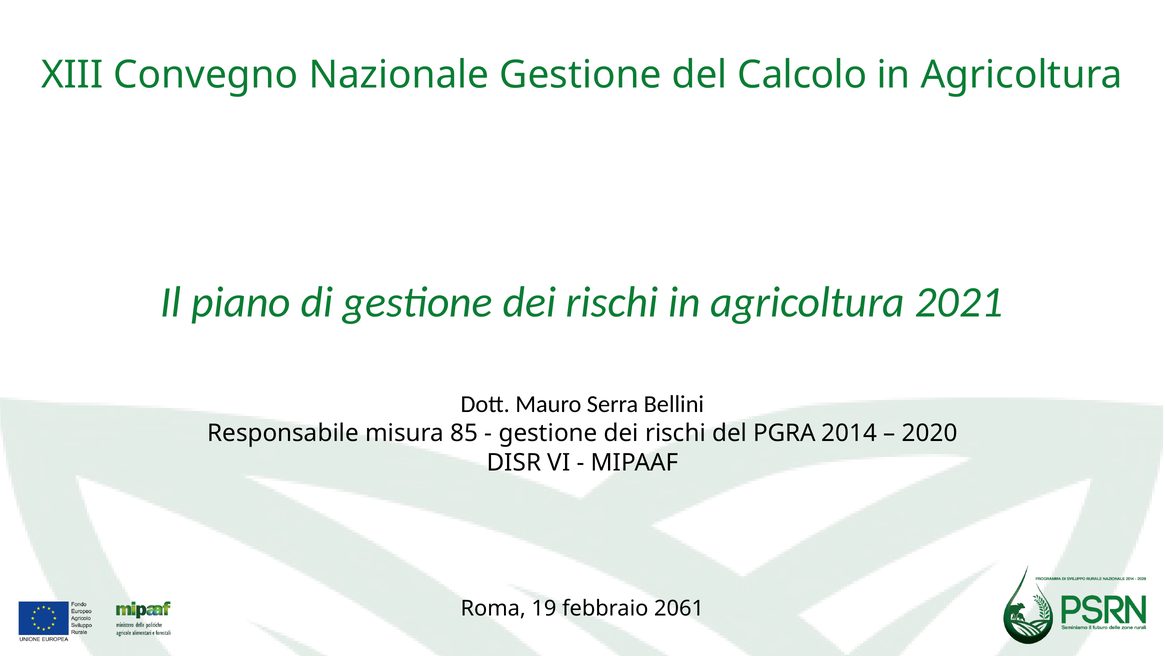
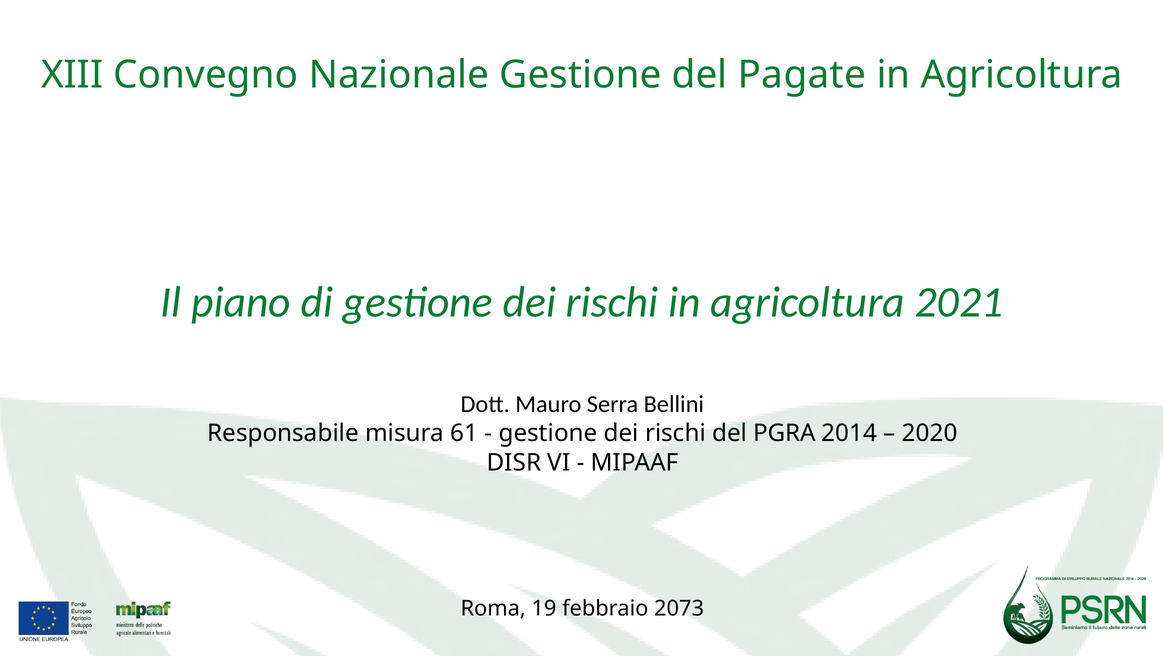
Calcolo: Calcolo -> Pagate (802, 75)
85: 85 -> 61 (464, 433)
2061: 2061 -> 2073 (679, 608)
